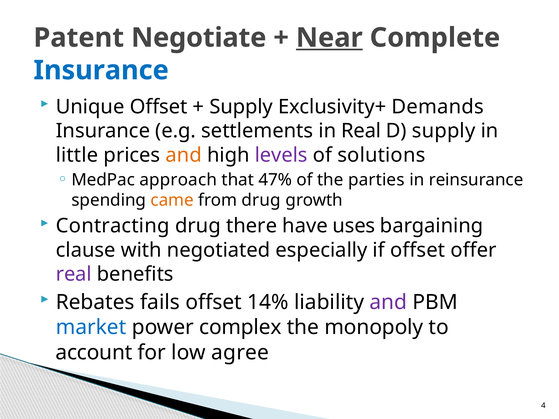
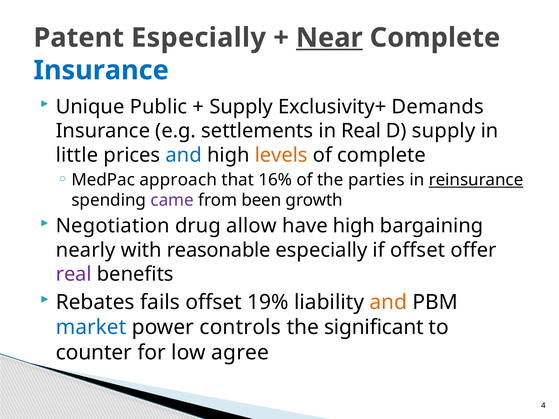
Patent Negotiate: Negotiate -> Especially (199, 38)
Unique Offset: Offset -> Public (159, 107)
and colour: orange -> blue (184, 155)
levels colour: purple -> orange (281, 155)
of solutions: solutions -> complete (381, 155)
47%: 47% -> 16% (275, 180)
reinsurance underline: none -> present (476, 180)
came colour: orange -> purple (172, 200)
from drug: drug -> been (261, 200)
Contracting: Contracting -> Negotiation (113, 226)
there: there -> allow (251, 226)
have uses: uses -> high (354, 226)
clause: clause -> nearly (86, 250)
negotiated: negotiated -> reasonable (219, 250)
14%: 14% -> 19% (268, 302)
and colour: purple -> orange (388, 302)
complex: complex -> controls (240, 327)
monopoly: monopoly -> significant (374, 327)
account: account -> counter (94, 353)
